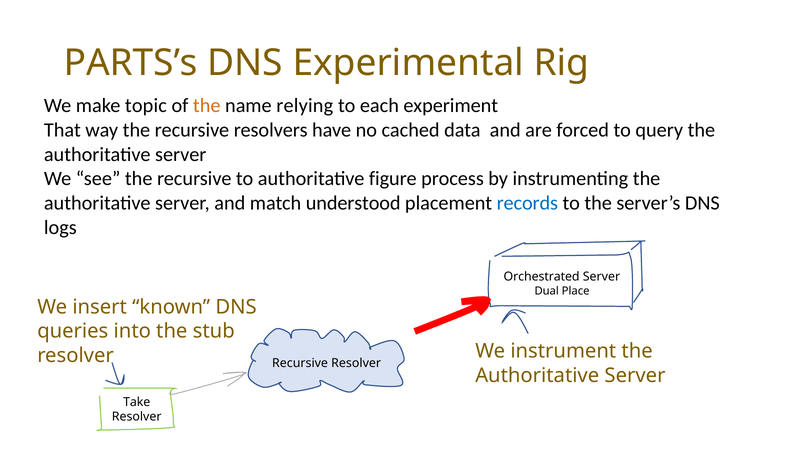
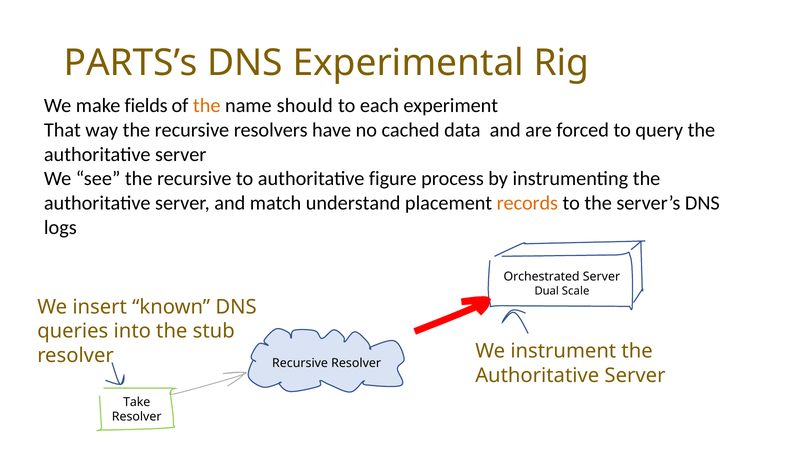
topic: topic -> fields (146, 106)
relying: relying -> should (305, 106)
understood: understood -> understand (353, 203)
records colour: blue -> orange (527, 203)
Place: Place -> Scale (576, 291)
